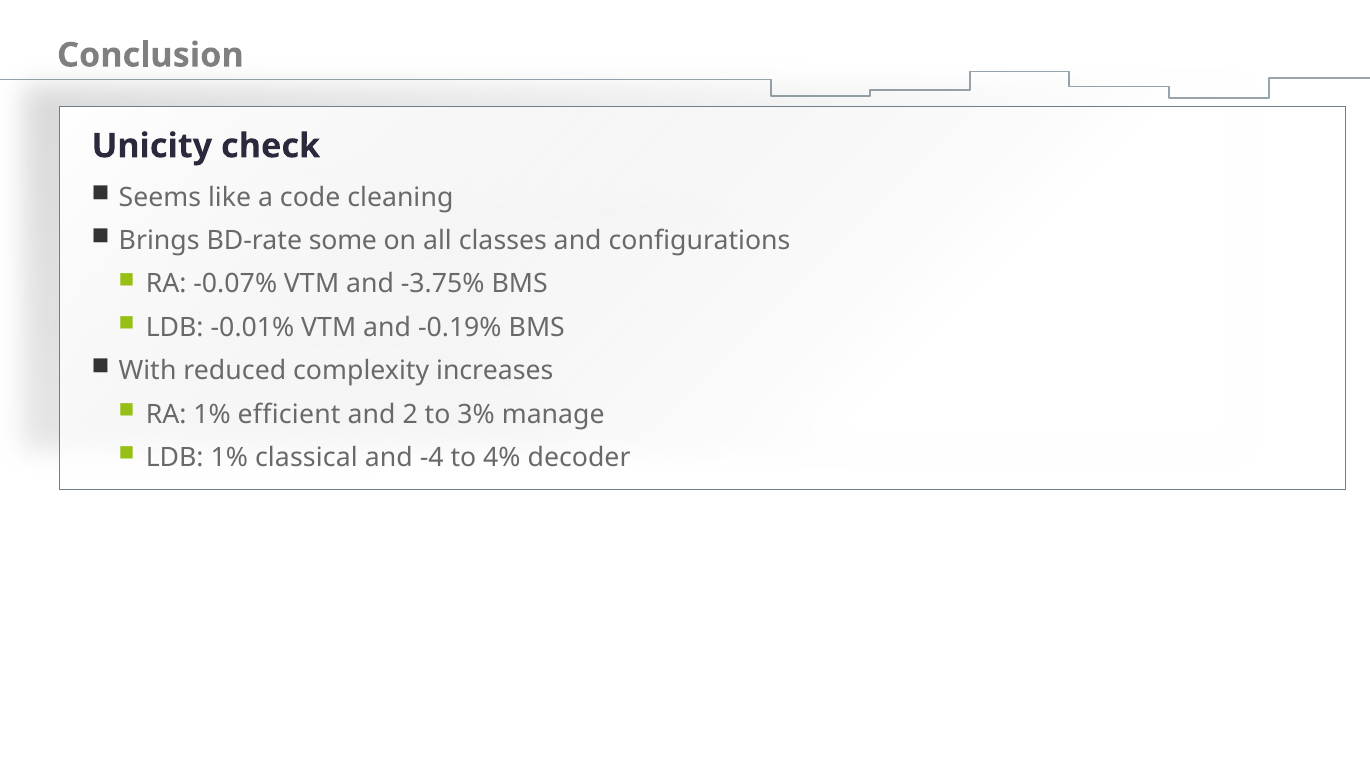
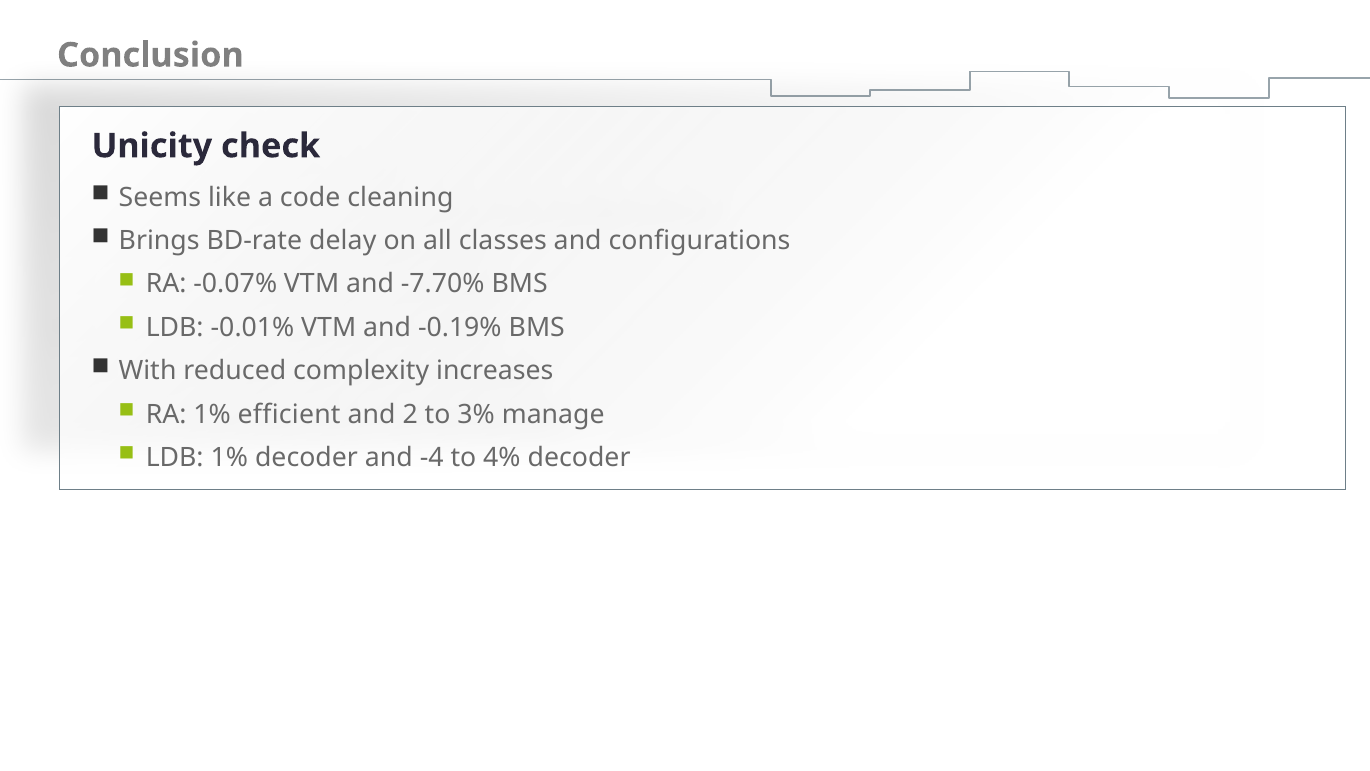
some: some -> delay (343, 241)
-3.75%: -3.75% -> -7.70% (443, 284)
1% classical: classical -> decoder (306, 458)
